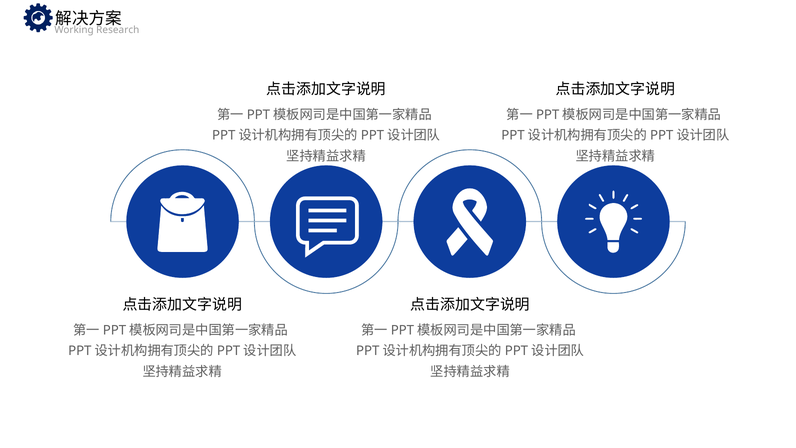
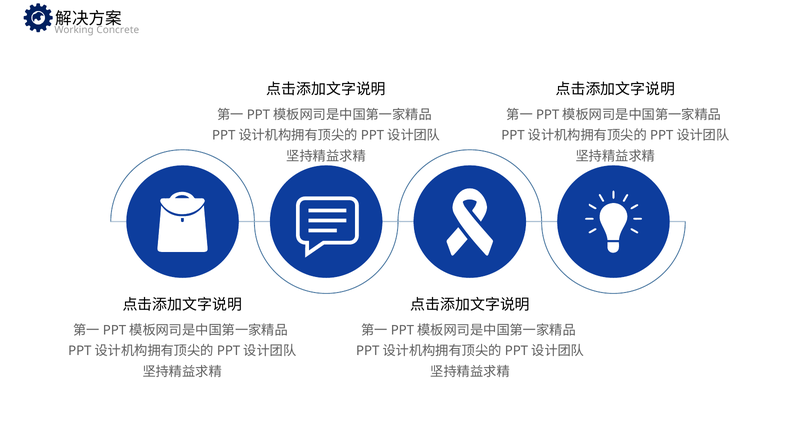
Research: Research -> Concrete (118, 30)
